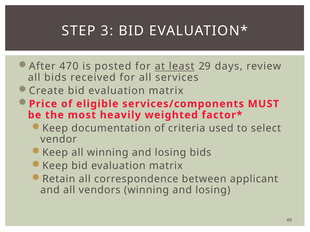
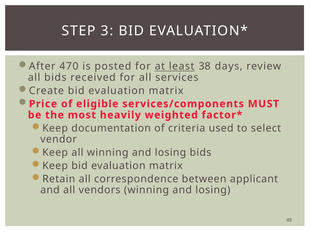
29: 29 -> 38 (205, 66)
